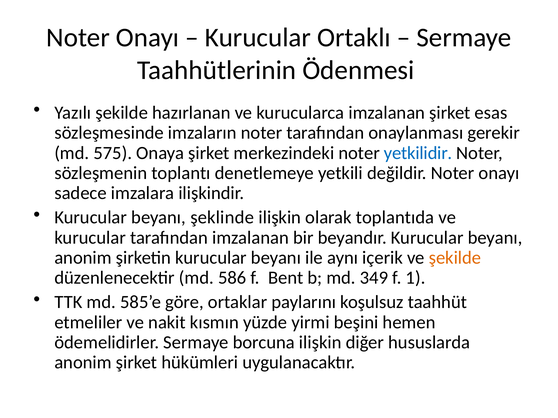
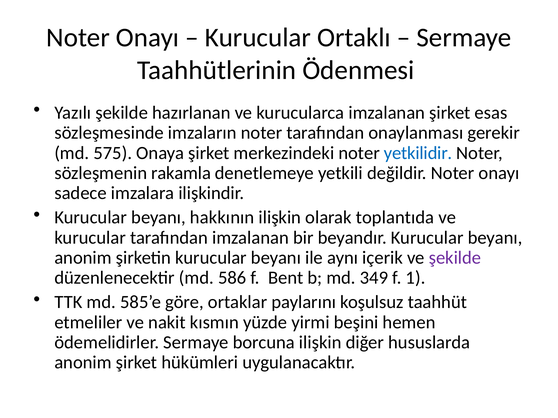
toplantı: toplantı -> rakamla (181, 173)
şeklinde: şeklinde -> hakkının (222, 218)
şekilde colour: orange -> purple (455, 258)
